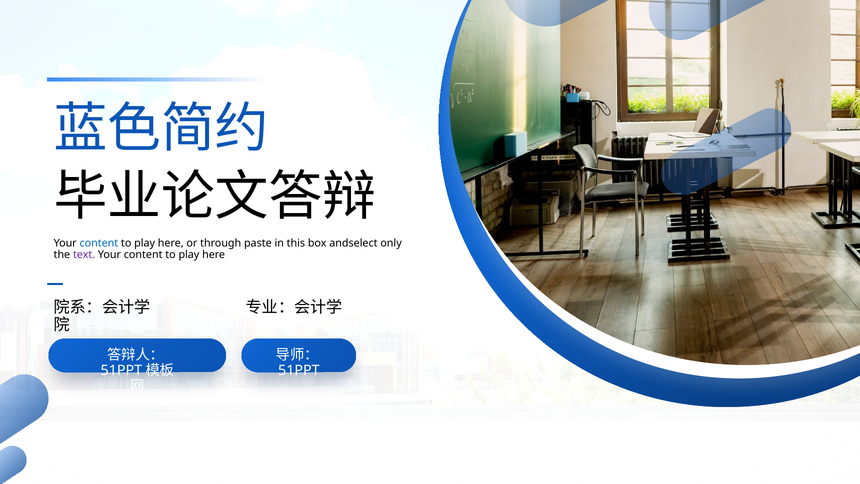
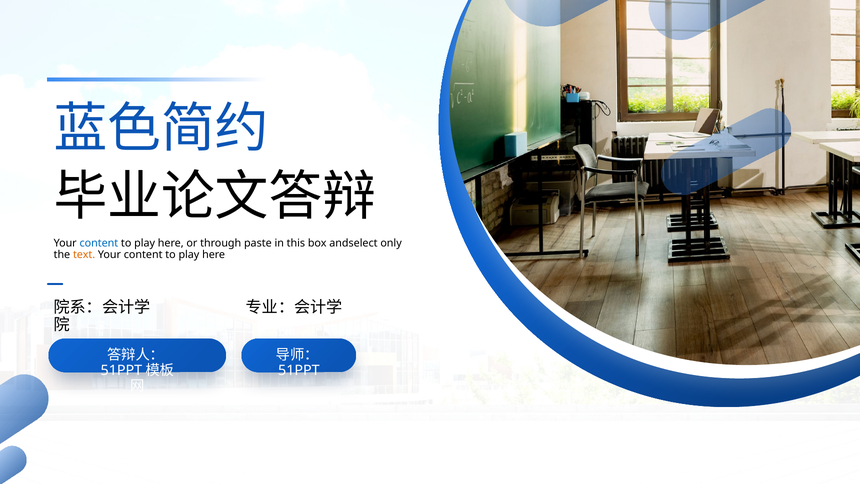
text colour: purple -> orange (84, 254)
